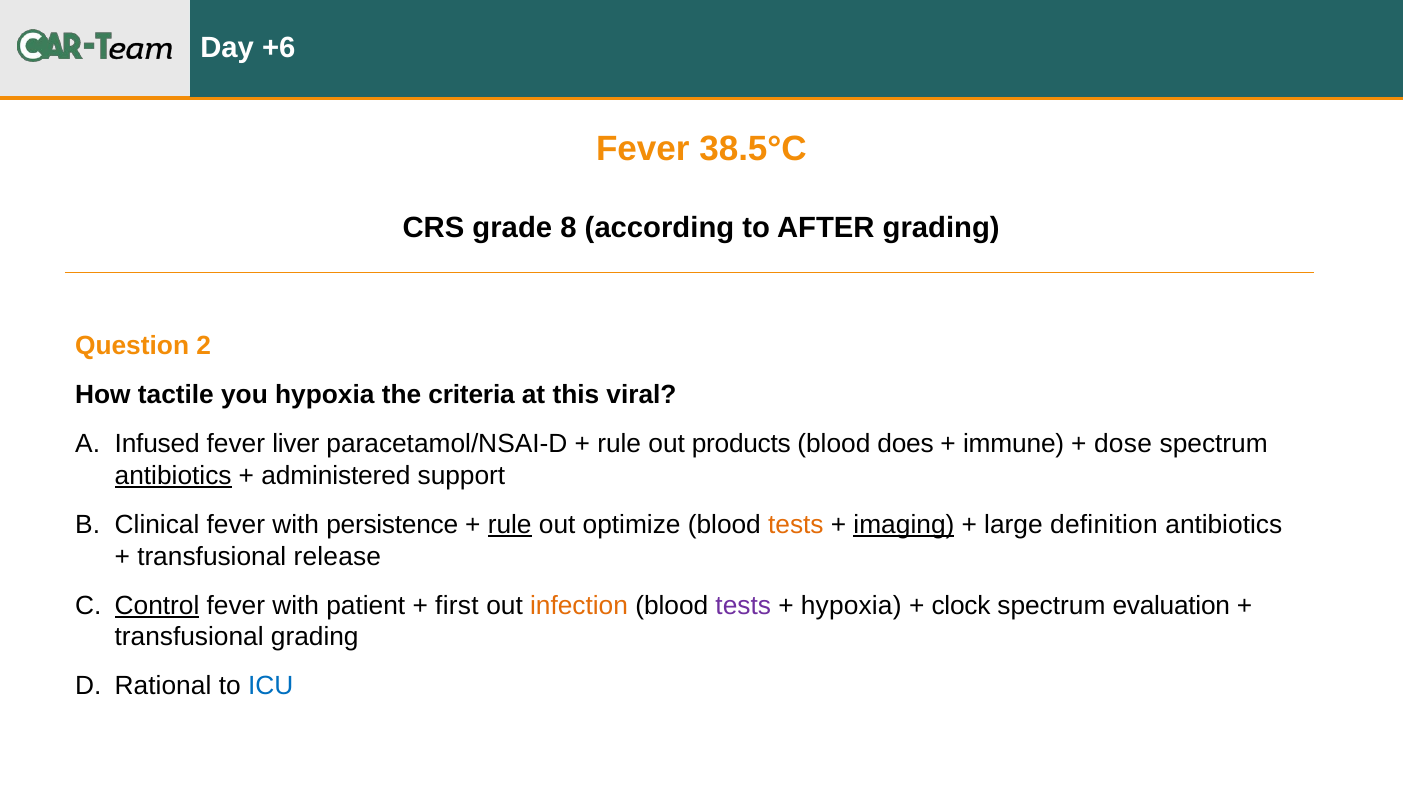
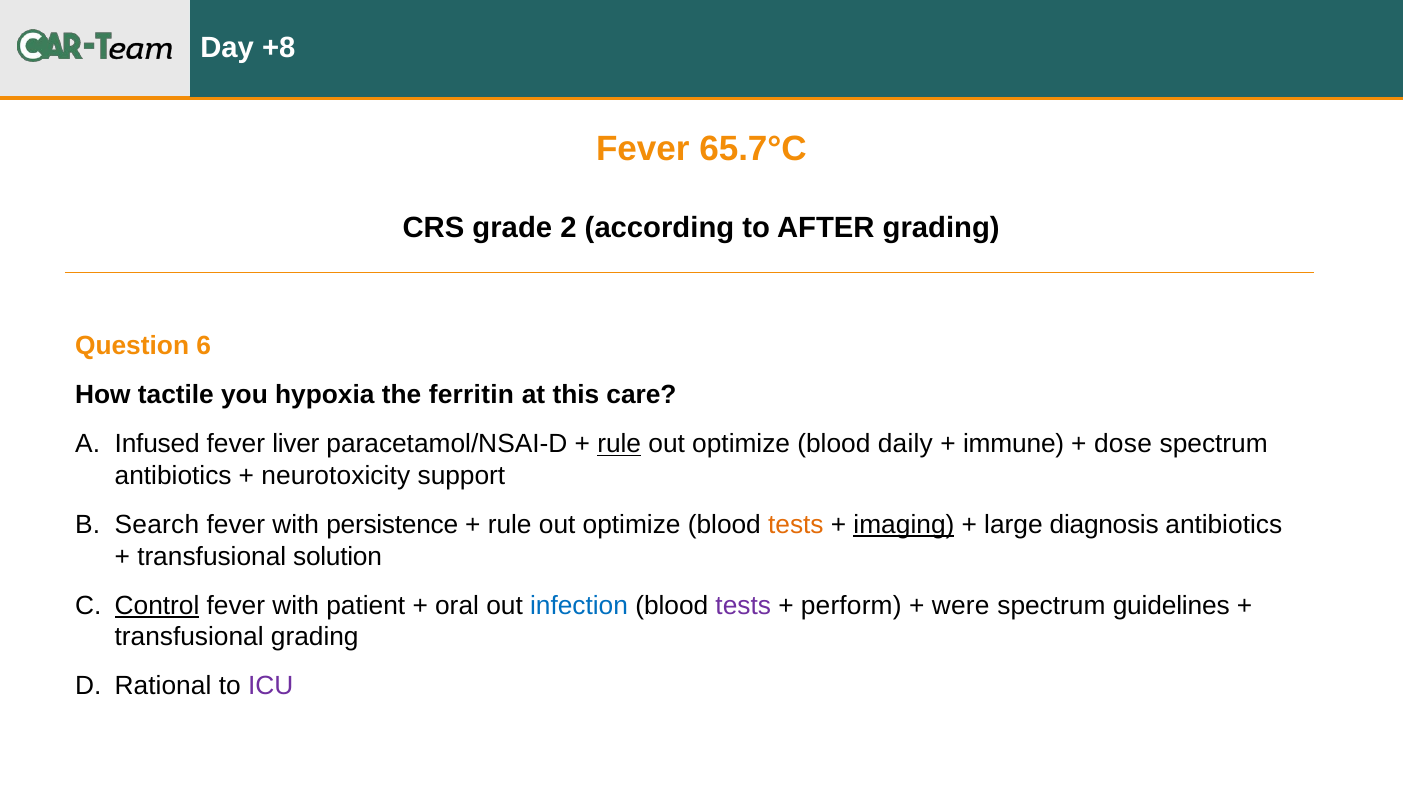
+6: +6 -> +8 (279, 48)
38.5°C: 38.5°C -> 65.7°C (753, 149)
8: 8 -> 2 (568, 228)
2: 2 -> 6 (204, 346)
criteria: criteria -> ferritin (471, 395)
viral: viral -> care (642, 395)
rule underline: none -> present (619, 444)
products: products -> optimize (741, 444)
does: does -> daily (905, 444)
antibiotics underline: present -> none (173, 476)
administered: administered -> neurotoxicity (336, 476)
Clinical: Clinical -> Search (157, 525)
rule underline: present -> none (510, 525)
definition: definition -> diagnosis (1104, 525)
release: release -> solution (338, 557)
first: first -> oral (457, 606)
infection colour: orange -> blue (579, 606)
hypoxia: hypoxia -> perform (851, 606)
clock: clock -> were (961, 606)
evaluation: evaluation -> guidelines (1171, 606)
ICU colour: blue -> purple (271, 686)
